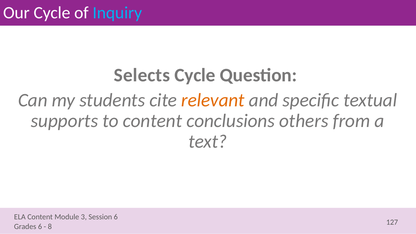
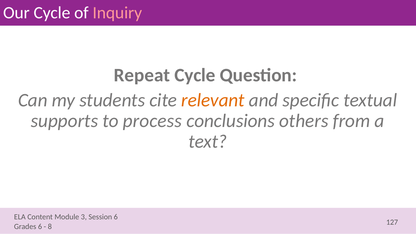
Inquiry colour: light blue -> pink (117, 13)
Selects: Selects -> Repeat (142, 75)
to content: content -> process (152, 121)
